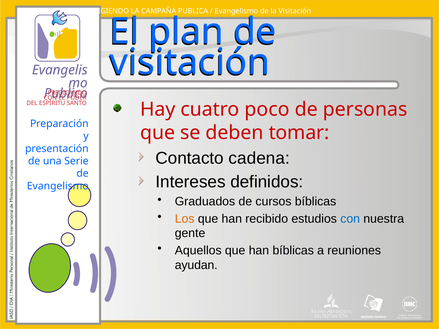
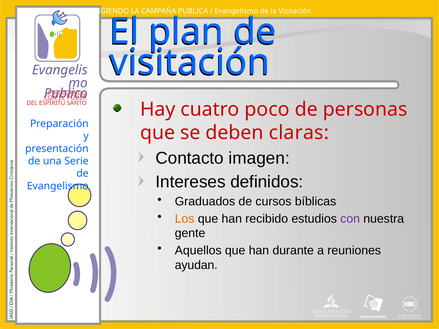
tomar: tomar -> claras (299, 133)
cadena: cadena -> imagen (259, 158)
con colour: blue -> purple (350, 219)
han bíblicas: bíblicas -> durante (293, 251)
